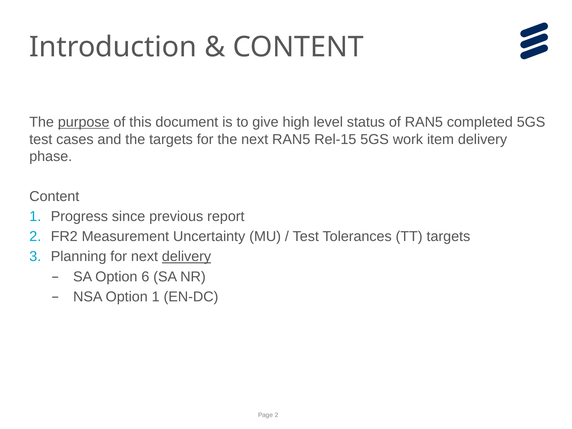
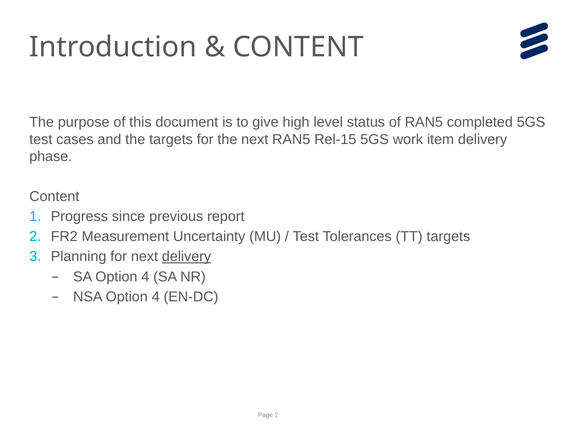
purpose underline: present -> none (84, 122)
SA Option 6: 6 -> 4 (145, 277)
NSA Option 1: 1 -> 4 (156, 297)
